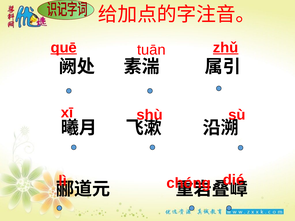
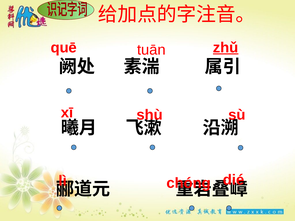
quē underline: present -> none (64, 48)
